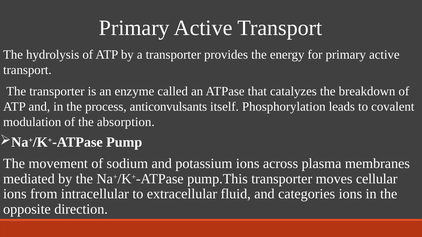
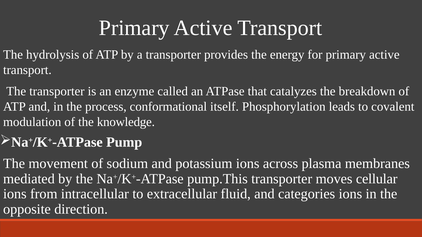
anticonvulsants: anticonvulsants -> conformational (168, 107)
absorption: absorption -> knowledge (126, 122)
